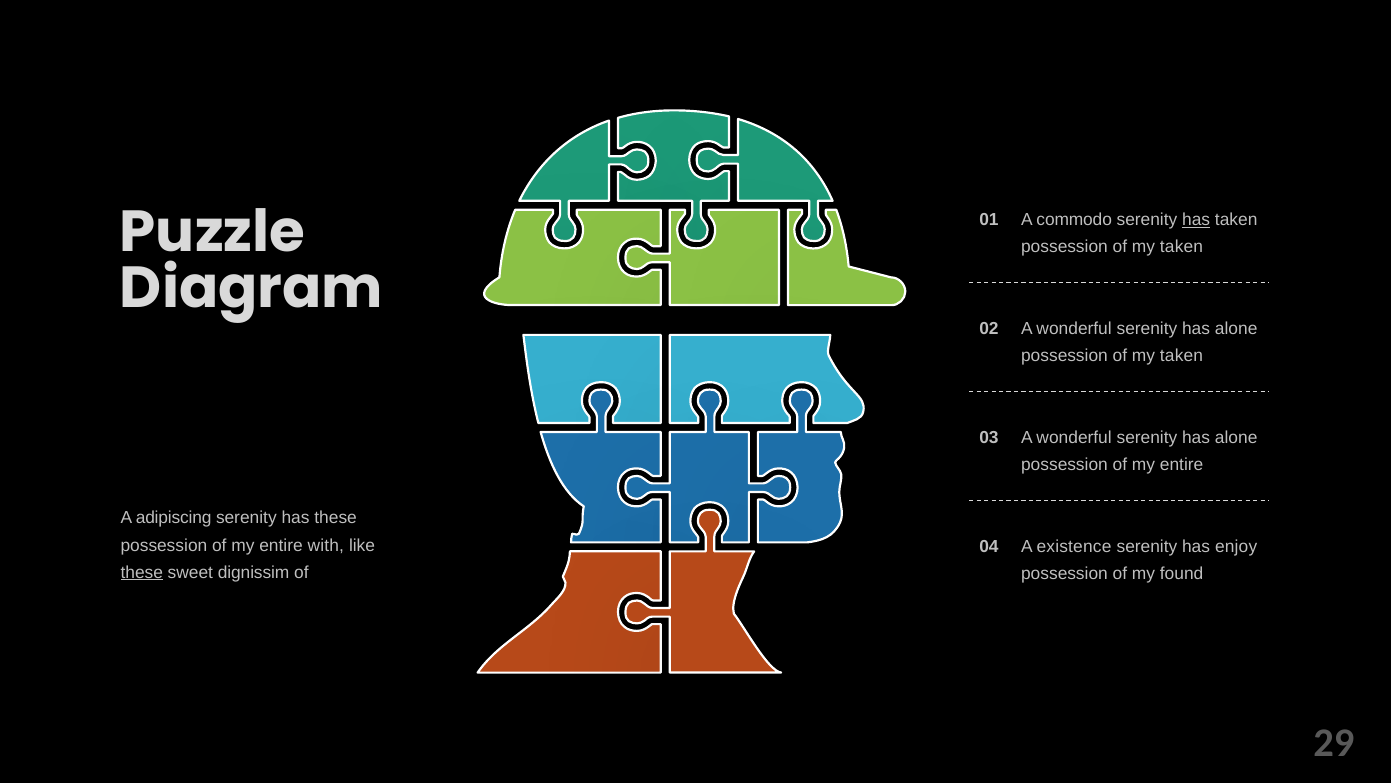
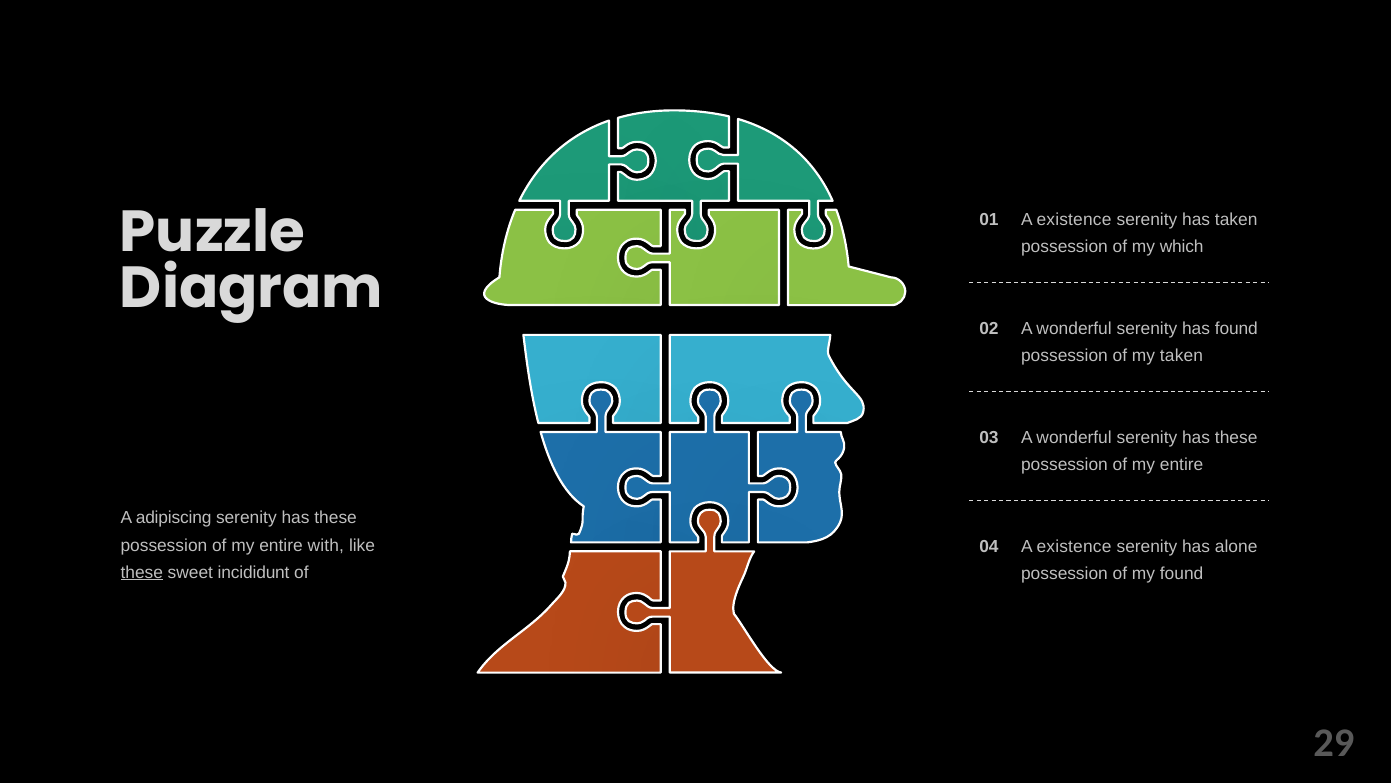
commodo: commodo -> existence (1074, 220)
has underline: present -> none (1196, 220)
taken: taken -> which (1182, 247)
alone: alone -> found (1236, 328)
alone: alone -> these (1236, 437)
enjoy: enjoy -> alone (1236, 546)
dignissim: dignissim -> incididunt (254, 572)
